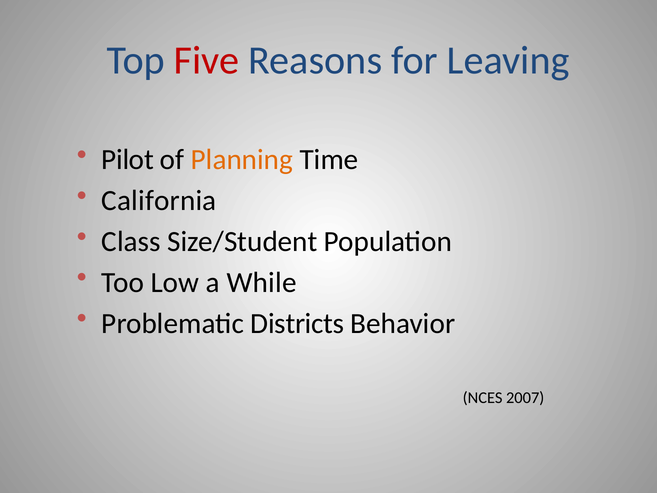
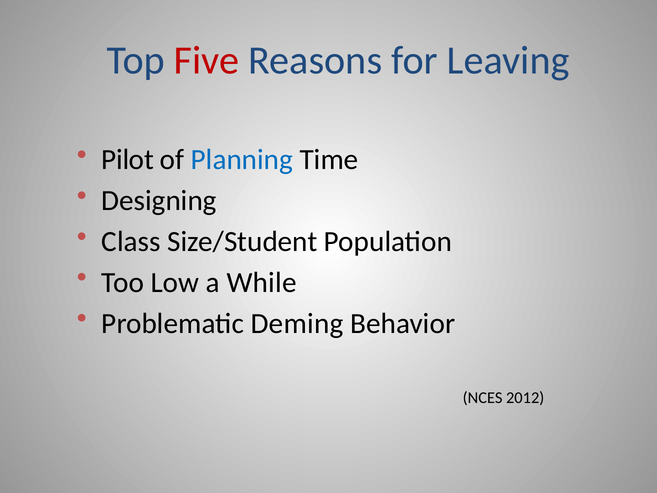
Planning colour: orange -> blue (242, 160)
California: California -> Designing (159, 201)
Districts: Districts -> Deming (297, 323)
2007: 2007 -> 2012 (525, 397)
